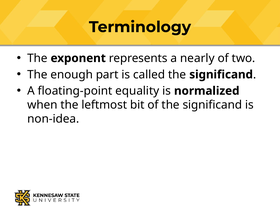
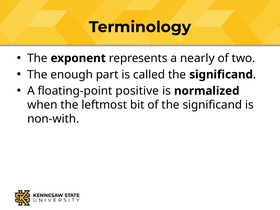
equality: equality -> positive (137, 91)
non-idea: non-idea -> non-with (53, 119)
